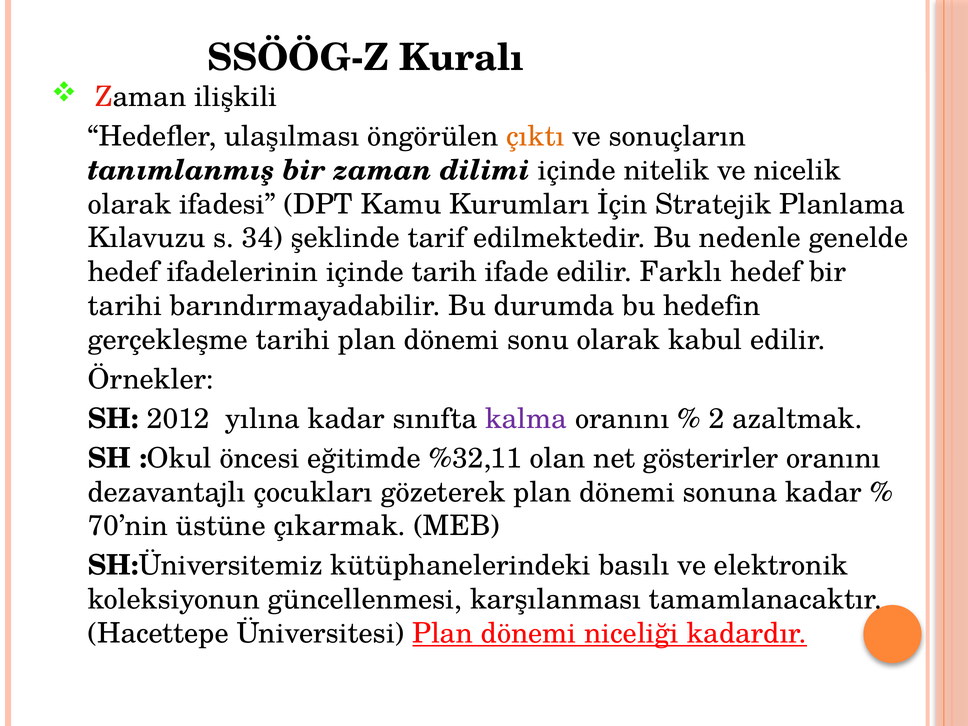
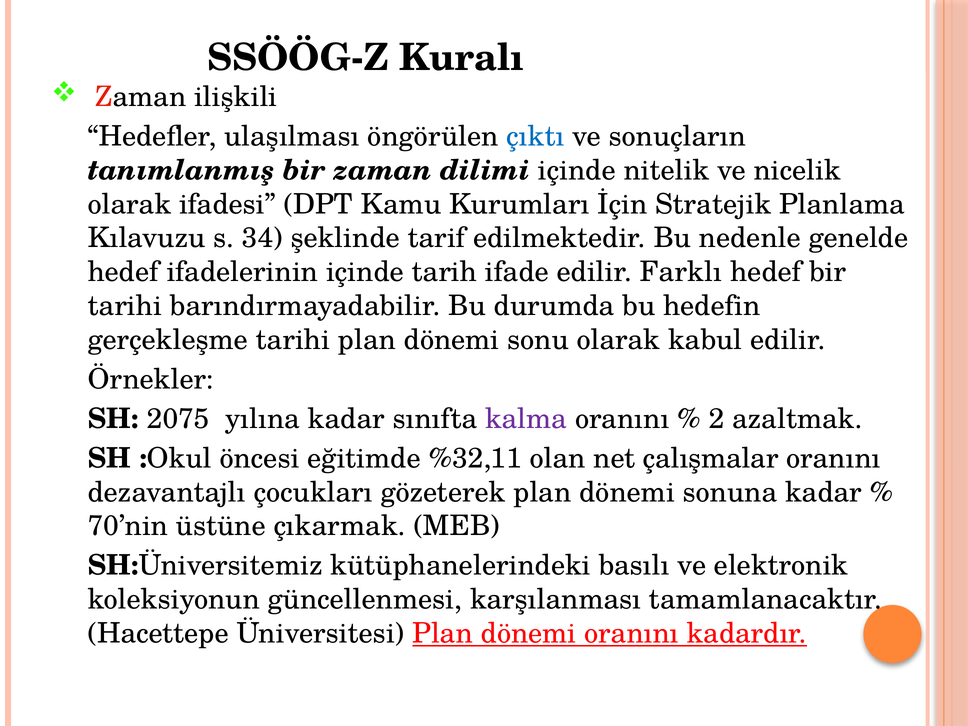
çıktı colour: orange -> blue (535, 136)
2012: 2012 -> 2075 (178, 419)
gösterirler: gösterirler -> çalışmalar (711, 458)
dönemi niceliği: niceliği -> oranını (632, 633)
